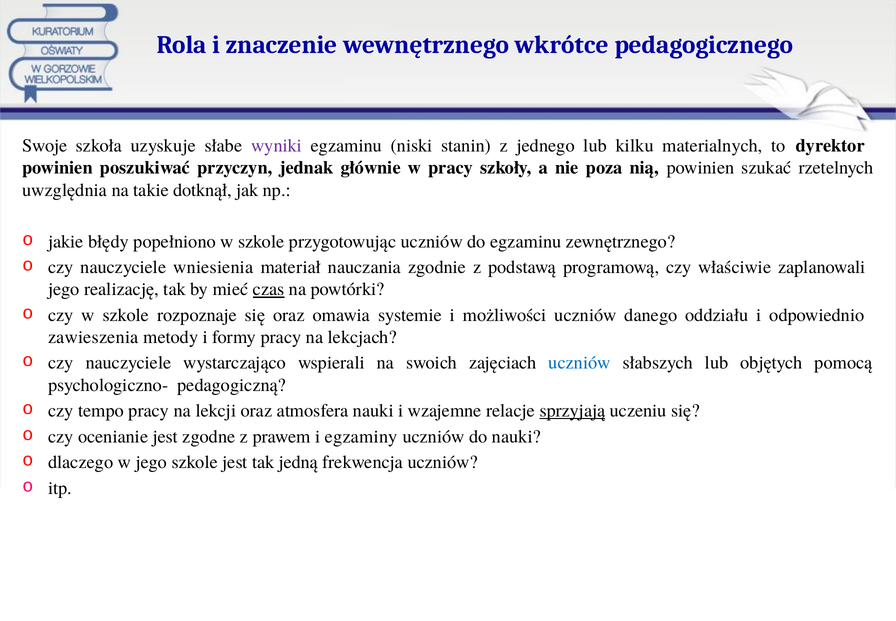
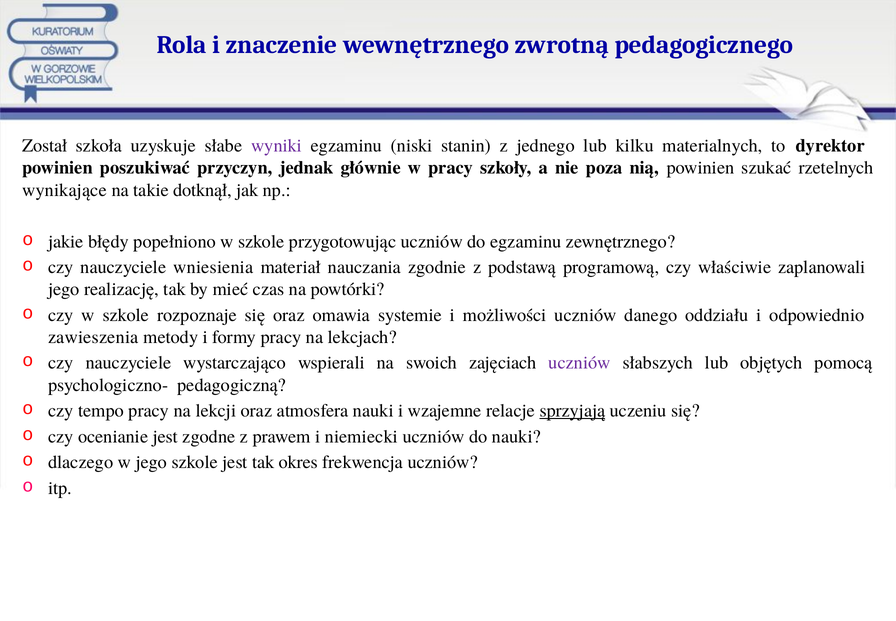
wkrótce: wkrótce -> zwrotną (562, 45)
Swoje: Swoje -> Został (45, 146)
uwzględnia: uwzględnia -> wynikające (65, 190)
czas underline: present -> none (269, 289)
uczniów colour: blue -> purple (580, 362)
egzaminy: egzaminy -> niemiecki (361, 436)
jedną: jedną -> okres (299, 462)
